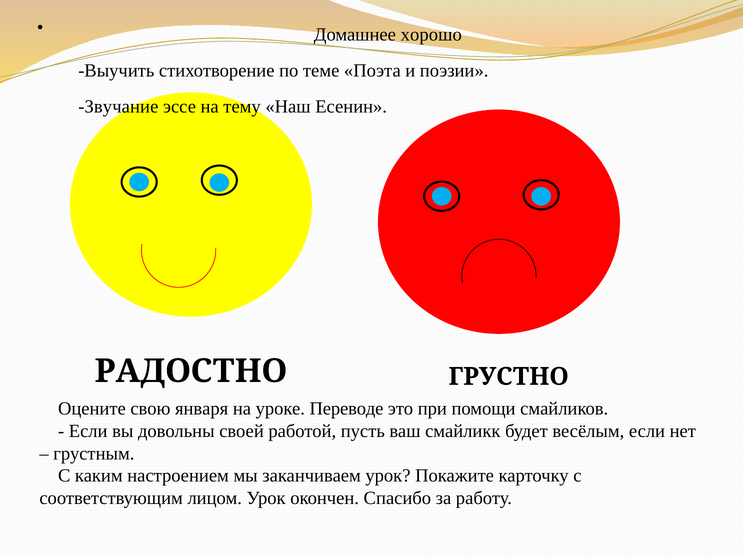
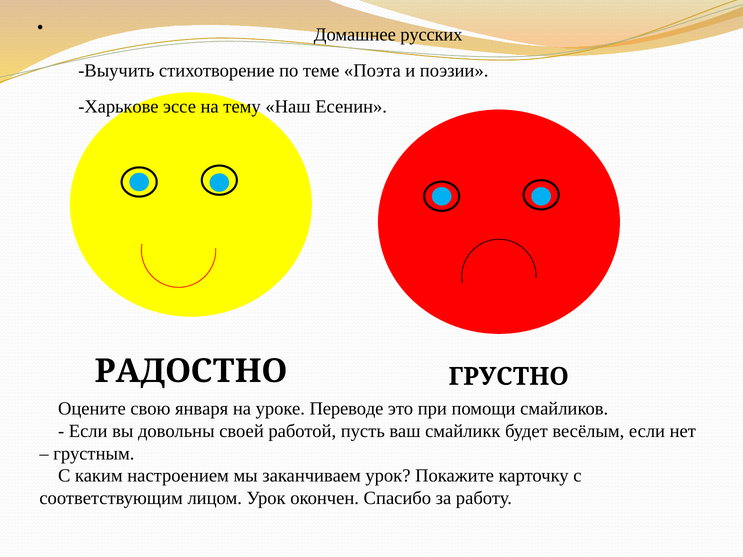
хорошо: хорошо -> русских (431, 35)
Звучание: Звучание -> Харькове (118, 106)
